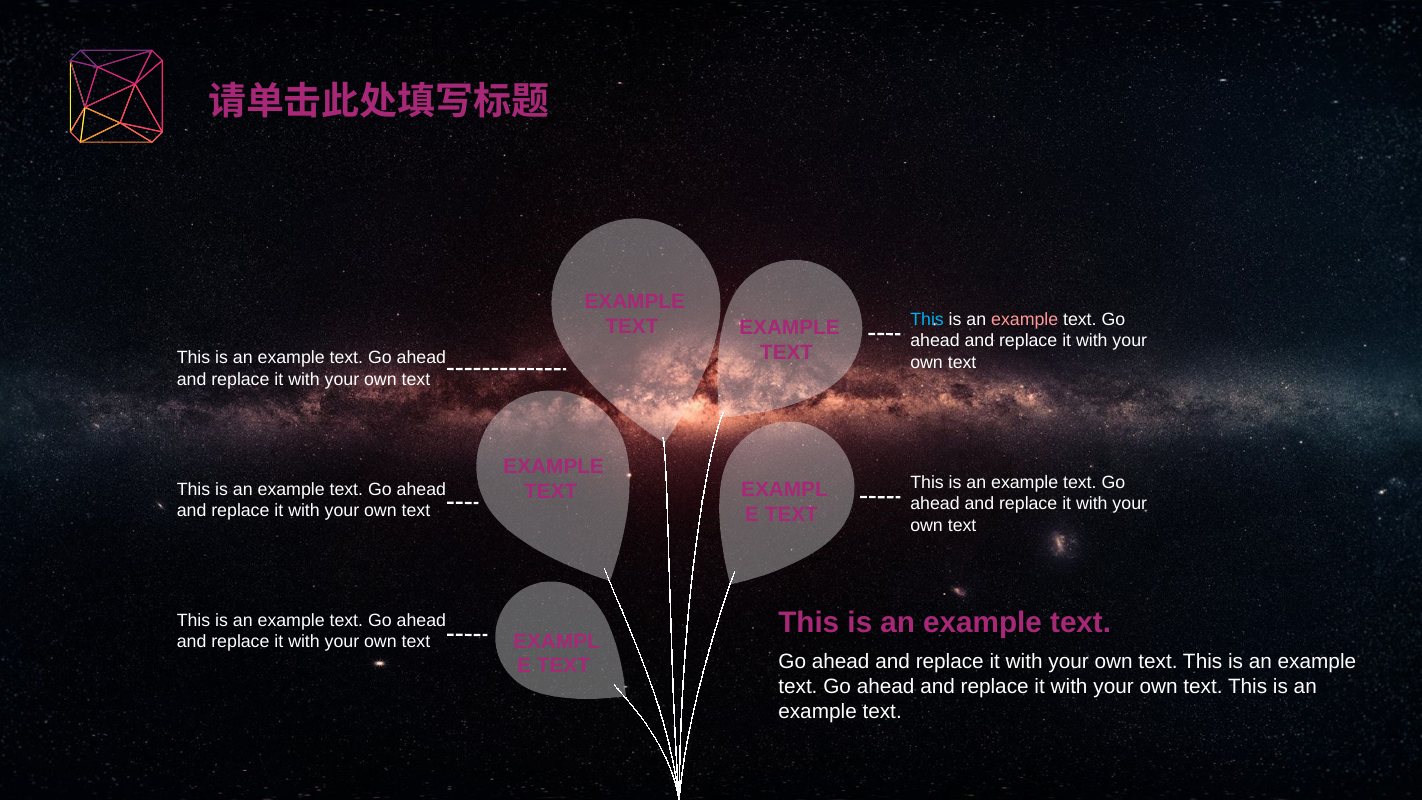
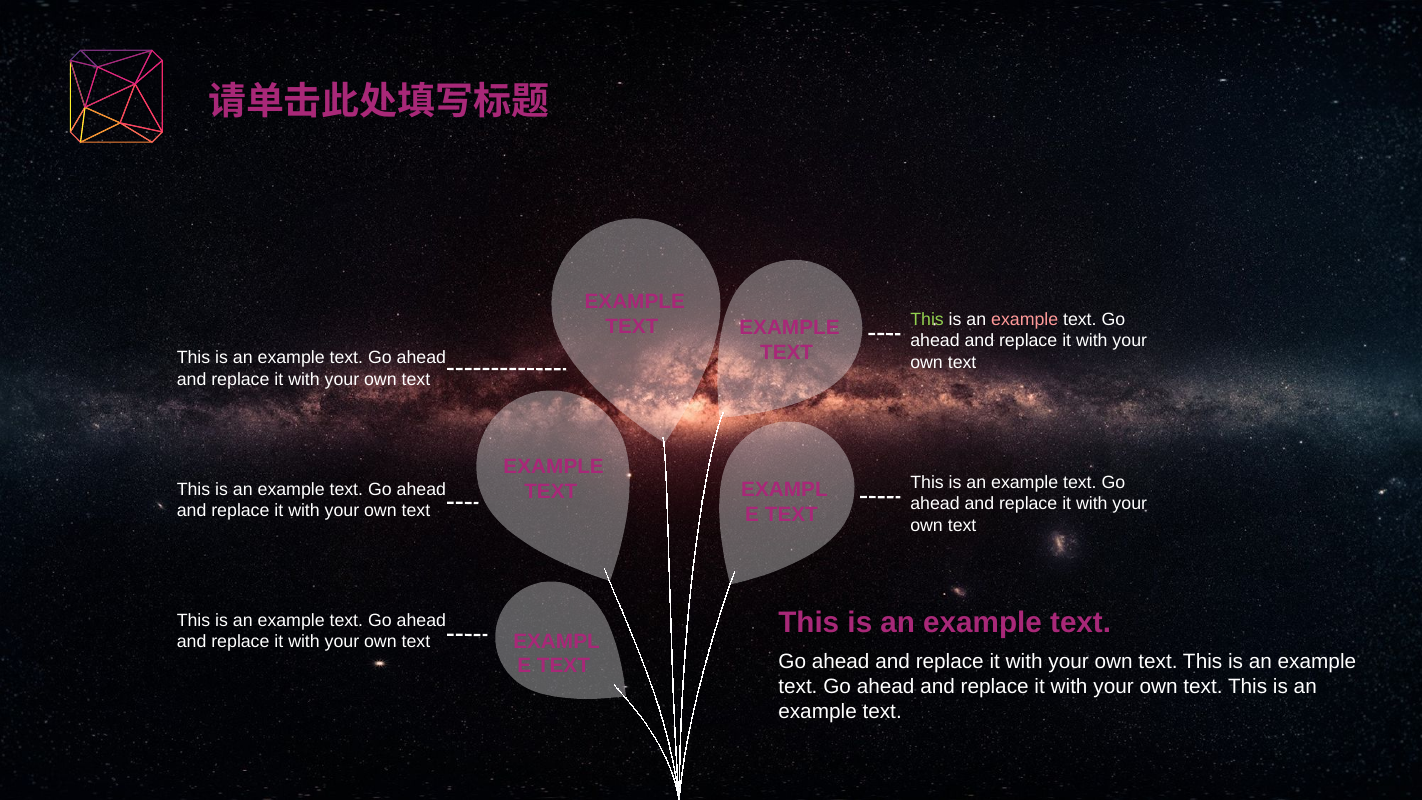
This colour: light blue -> light green (927, 320)
